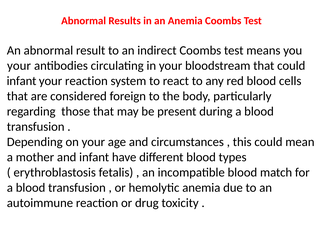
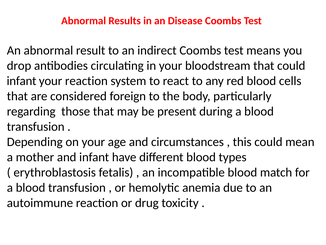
an Anemia: Anemia -> Disease (185, 21)
your: your -> drop (19, 65)
